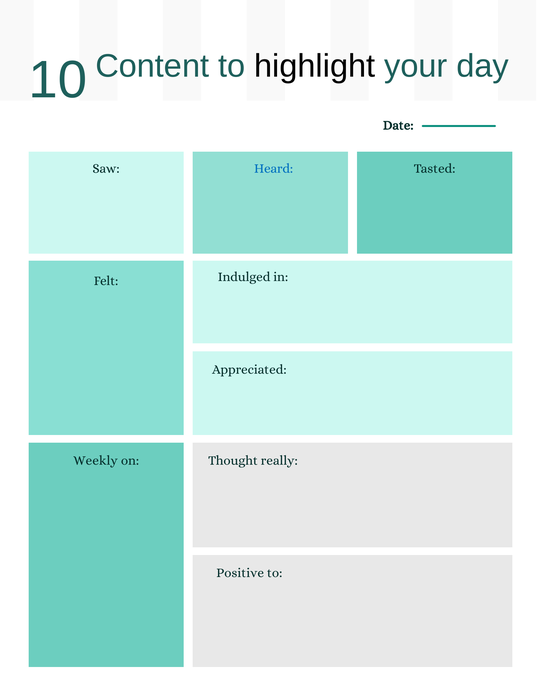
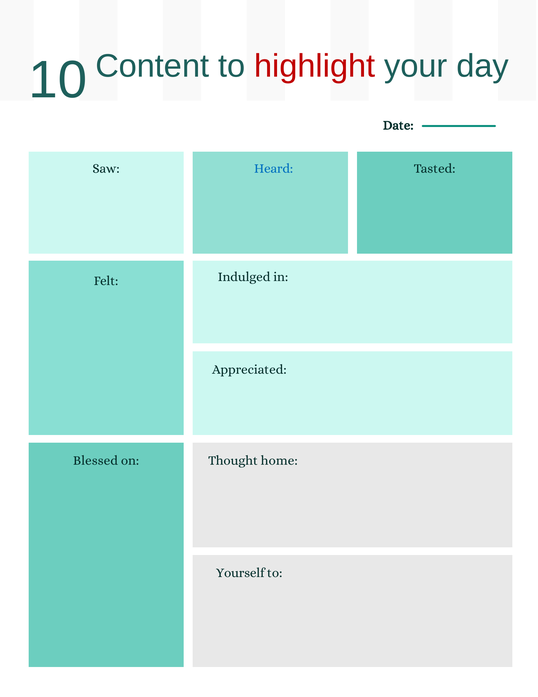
highlight colour: black -> red (315, 66)
Weekly: Weekly -> Blessed (96, 460)
really: really -> home (279, 460)
Positive: Positive -> Yourself (240, 572)
